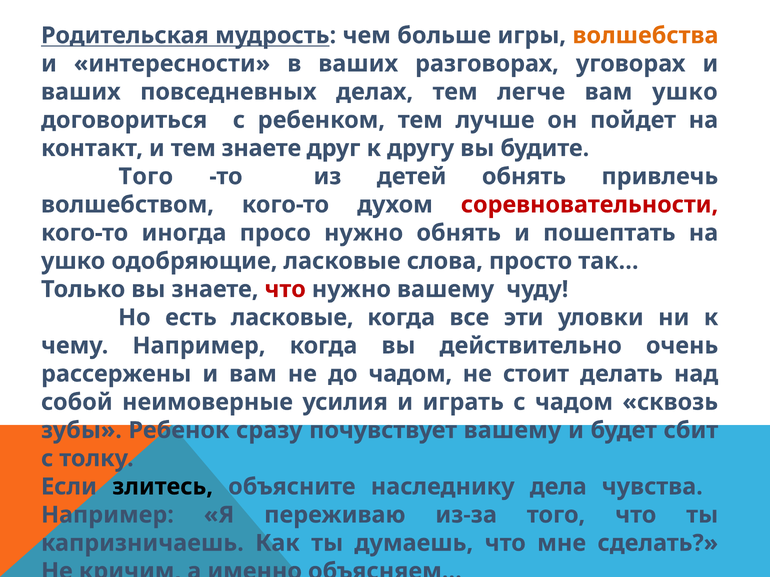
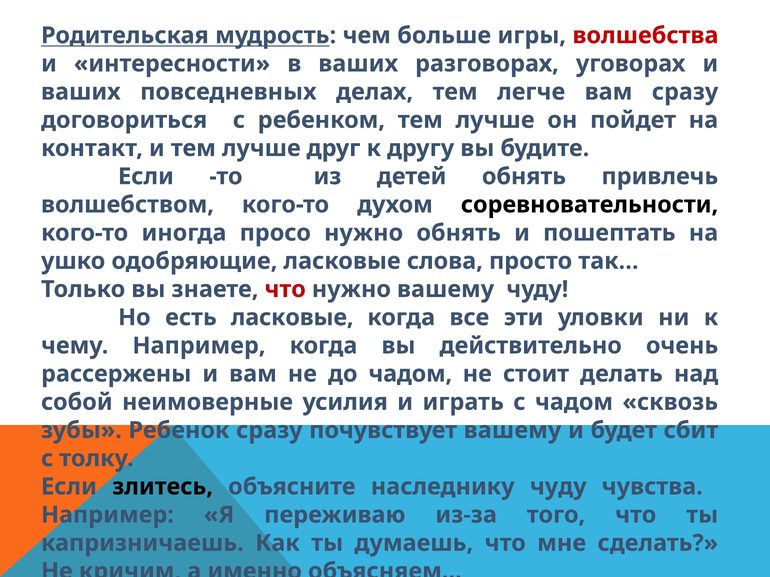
волшебства colour: orange -> red (645, 35)
вам ушко: ушко -> сразу (685, 92)
и тем знаете: знаете -> лучше (261, 148)
Того: Того -> Если (146, 177)
соревновательности colour: red -> black (590, 205)
наследнику дела: дела -> чуду (558, 487)
